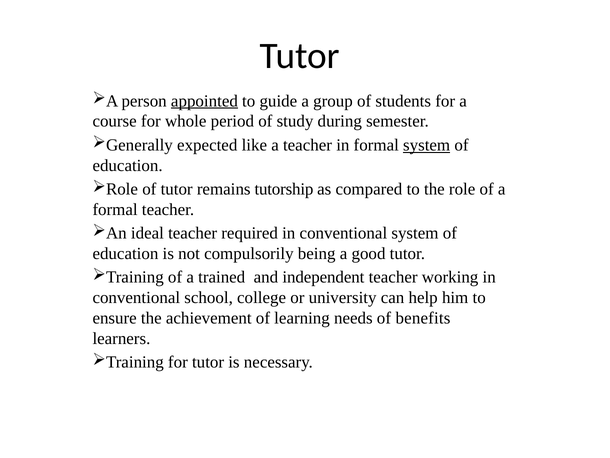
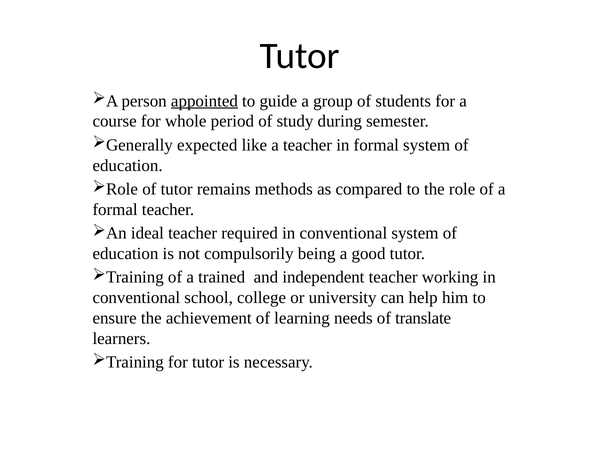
system underline: present -> none (427, 145)
tutorship: tutorship -> methods (284, 189)
benefits: benefits -> translate (423, 318)
